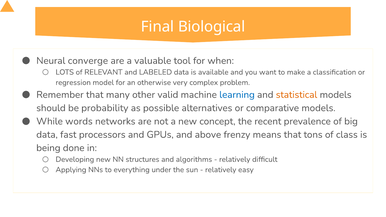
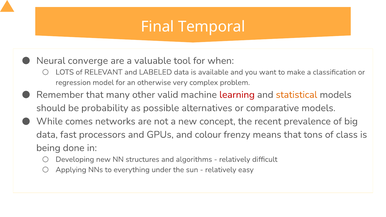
Biological: Biological -> Temporal (212, 27)
learning colour: blue -> red (237, 95)
words: words -> comes (79, 121)
above: above -> colour (208, 135)
